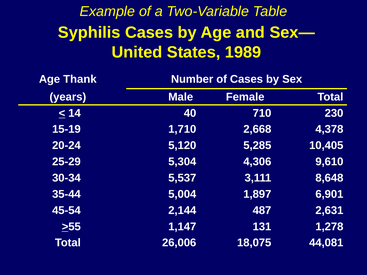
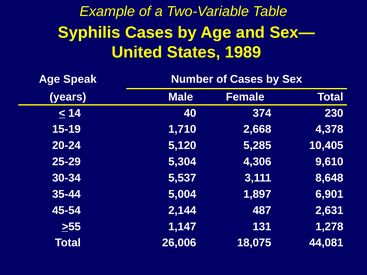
Thank: Thank -> Speak (80, 79)
710: 710 -> 374 (262, 113)
